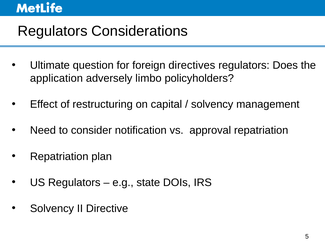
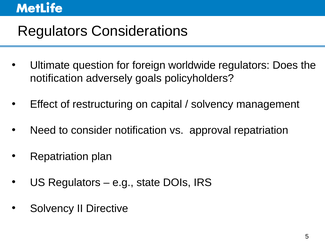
directives: directives -> worldwide (192, 65)
application: application -> notification (56, 78)
limbo: limbo -> goals (148, 78)
